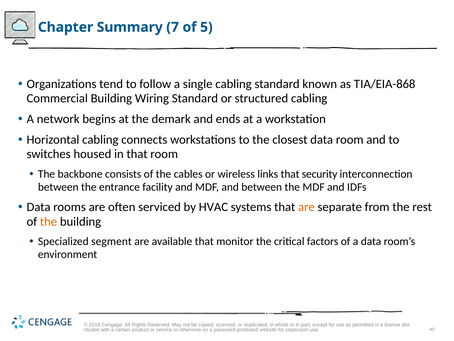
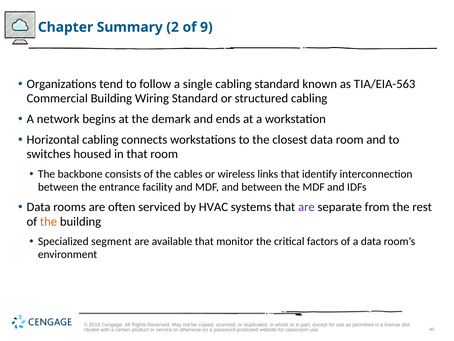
7: 7 -> 2 (173, 27)
5: 5 -> 9 (206, 27)
A-868: A-868 -> A-563 (400, 84)
security: security -> identify (320, 174)
are colour: orange -> purple (306, 207)
